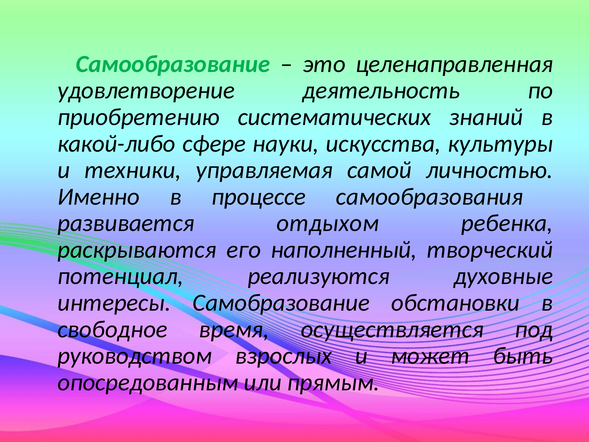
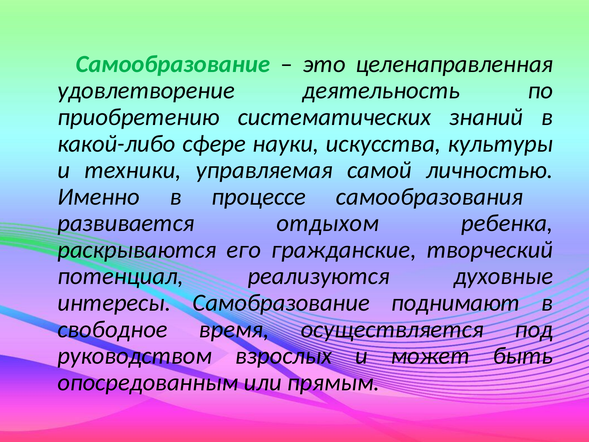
наполненный: наполненный -> гражданские (344, 250)
обстановки: обстановки -> поднимают (456, 303)
